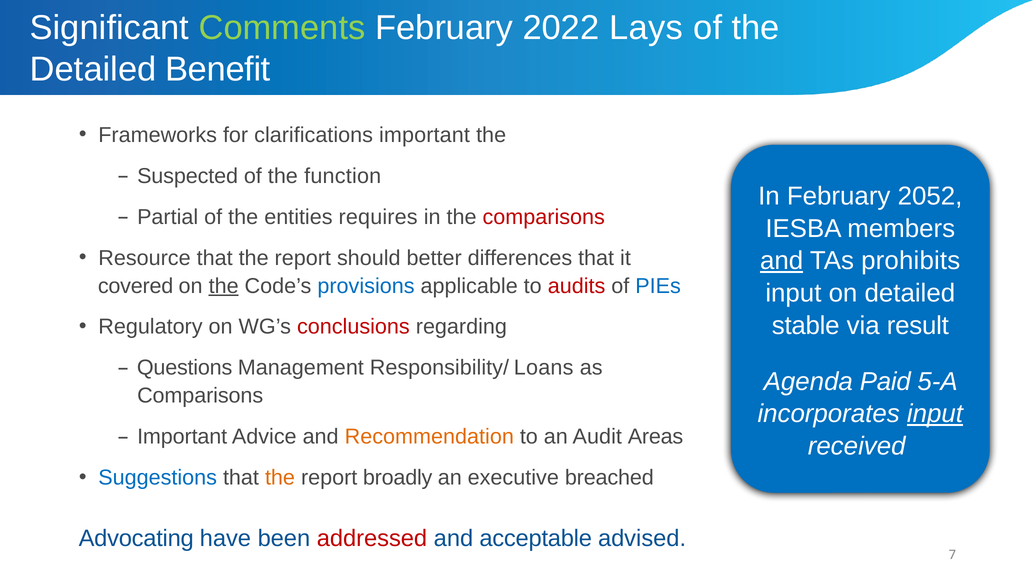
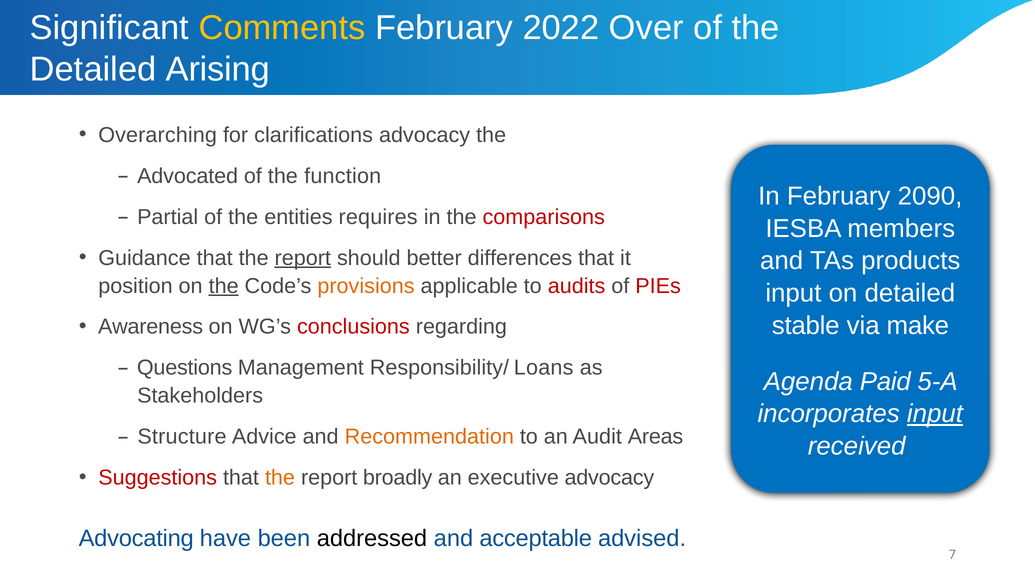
Comments colour: light green -> yellow (282, 28)
Lays: Lays -> Over (646, 28)
Benefit: Benefit -> Arising (218, 70)
Frameworks: Frameworks -> Overarching (158, 135)
clarifications important: important -> advocacy (425, 135)
Suspected: Suspected -> Advocated (188, 176)
2052: 2052 -> 2090 (930, 196)
Resource: Resource -> Guidance (144, 258)
report underline: none -> present (303, 258)
and underline: present -> none (782, 261)
prohibits: prohibits -> products (911, 261)
covered: covered -> position (135, 286)
provisions colour: blue -> orange (366, 286)
PIEs colour: blue -> red (658, 286)
result: result -> make (918, 326)
Regulatory: Regulatory -> Awareness (151, 327)
Comparisons: Comparisons -> Stakeholders (200, 396)
Important: Important -> Structure (182, 437)
Suggestions colour: blue -> red (158, 478)
executive breached: breached -> advocacy (609, 478)
addressed colour: red -> black (372, 539)
